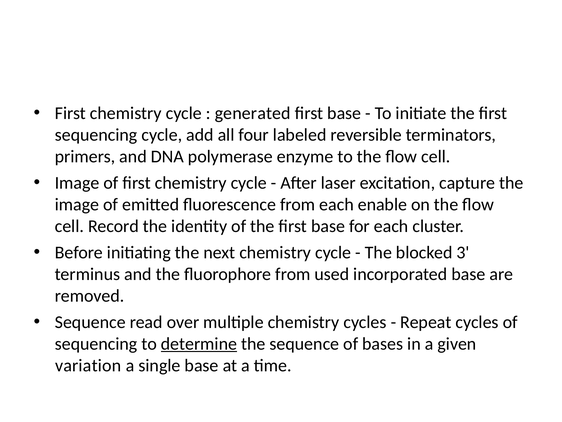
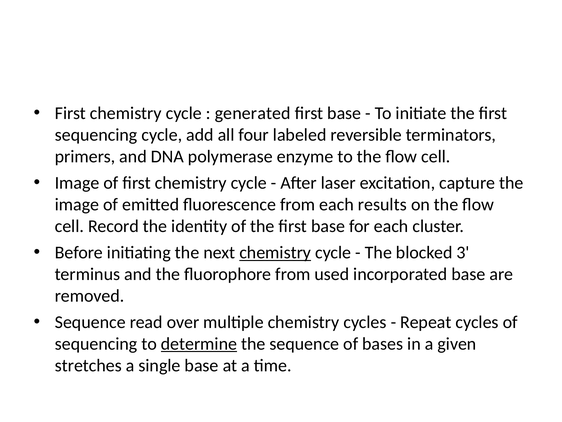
enable: enable -> results (382, 204)
chemistry underline: none -> present (275, 252)
variation: variation -> stretches (88, 365)
